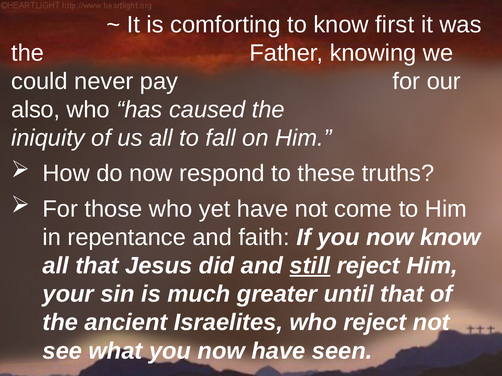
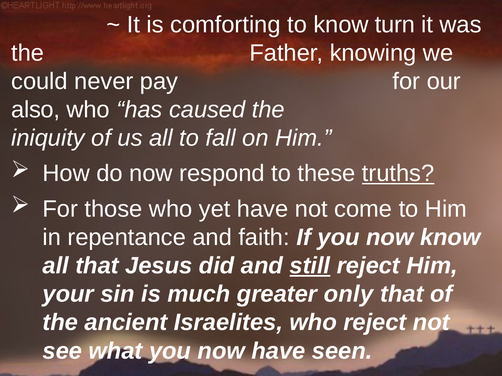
first: first -> turn (395, 25)
truths underline: none -> present (398, 174)
until: until -> only (349, 294)
